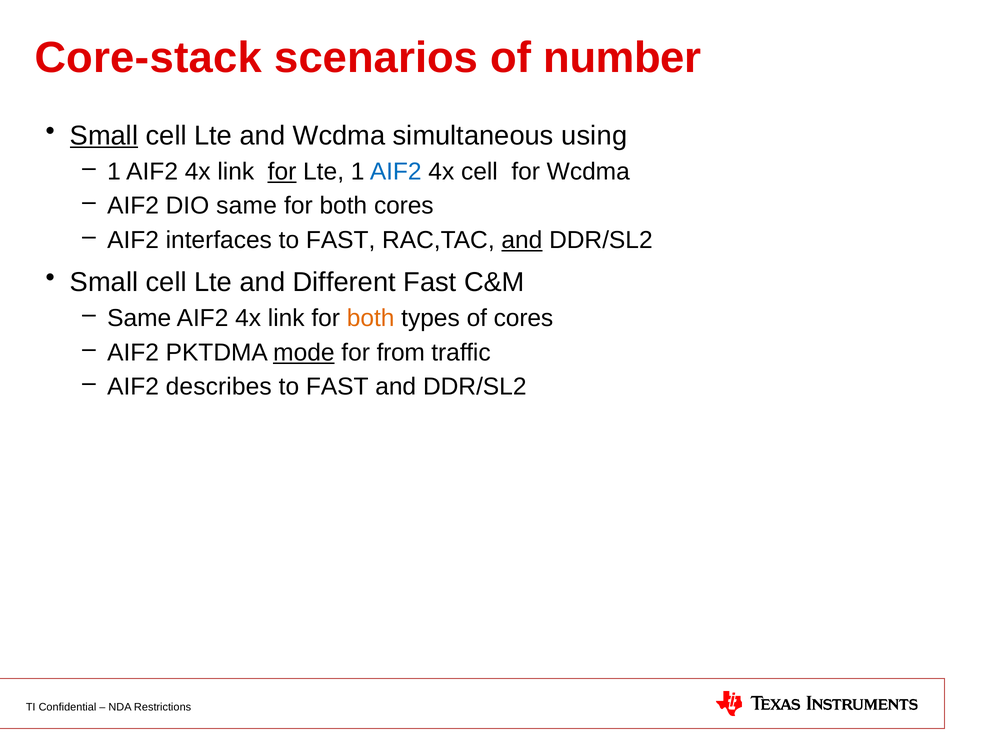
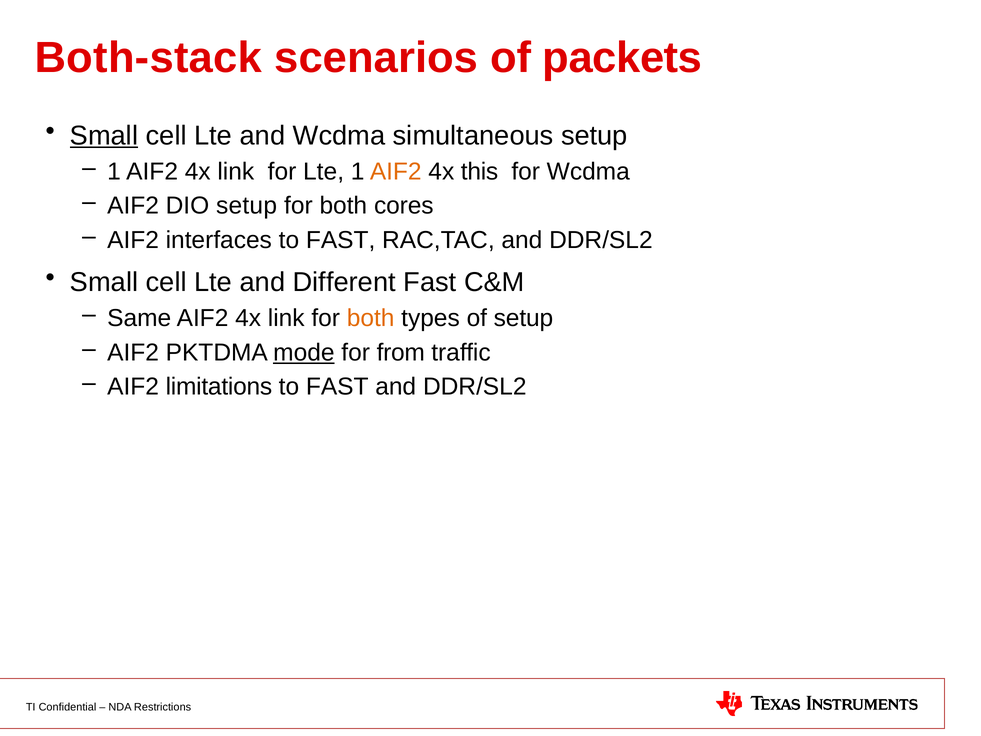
Core-stack: Core-stack -> Both-stack (148, 58)
number: number -> packets (622, 58)
simultaneous using: using -> setup (594, 136)
for underline: present -> none (282, 171)
AIF2 colour: blue -> orange (396, 171)
4x cell: cell -> this (480, 171)
DIO same: same -> setup (247, 206)
and underline: present -> none (522, 240)
of cores: cores -> setup (523, 318)
describes: describes -> limitations (219, 387)
